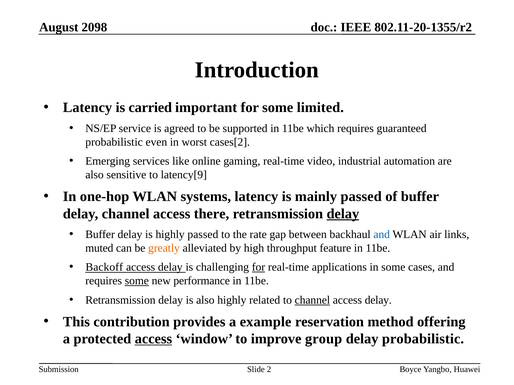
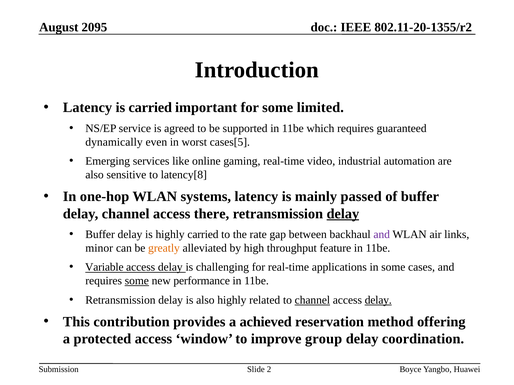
2098: 2098 -> 2095 (94, 27)
probabilistic: probabilistic -> dynamically (114, 142)
cases[2: cases[2 -> cases[5 (230, 142)
latency[9: latency[9 -> latency[8 (184, 175)
highly passed: passed -> carried (203, 235)
and colour: blue -> purple (382, 235)
muted: muted -> minor (99, 248)
Backoff: Backoff -> Variable (104, 268)
for underline: present -> none (258, 268)
delay underline: none -> present (378, 300)
example: example -> achieved (266, 322)
access underline: present -> none (153, 339)
delay probabilistic: probabilistic -> coordination (423, 339)
